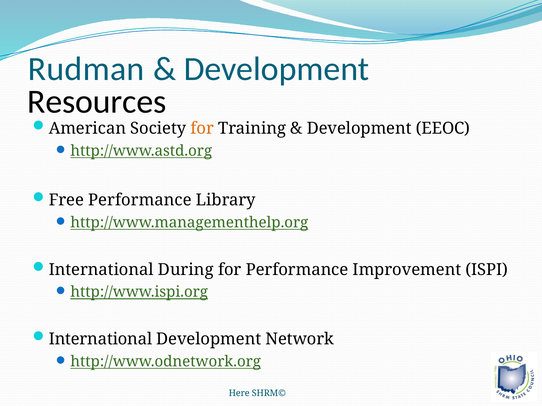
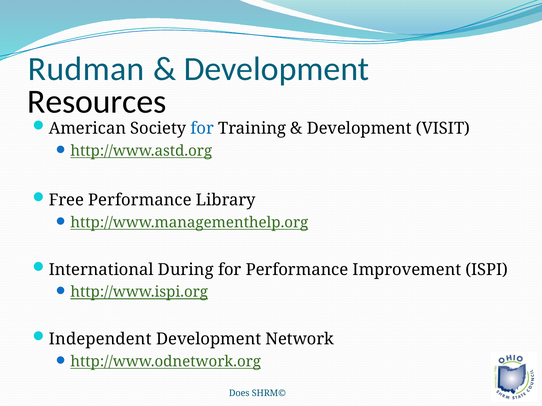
for colour: orange -> blue (202, 128)
EEOC: EEOC -> VISIT (443, 128)
International: International -> Independent (100, 340)
Here: Here -> Does (239, 394)
